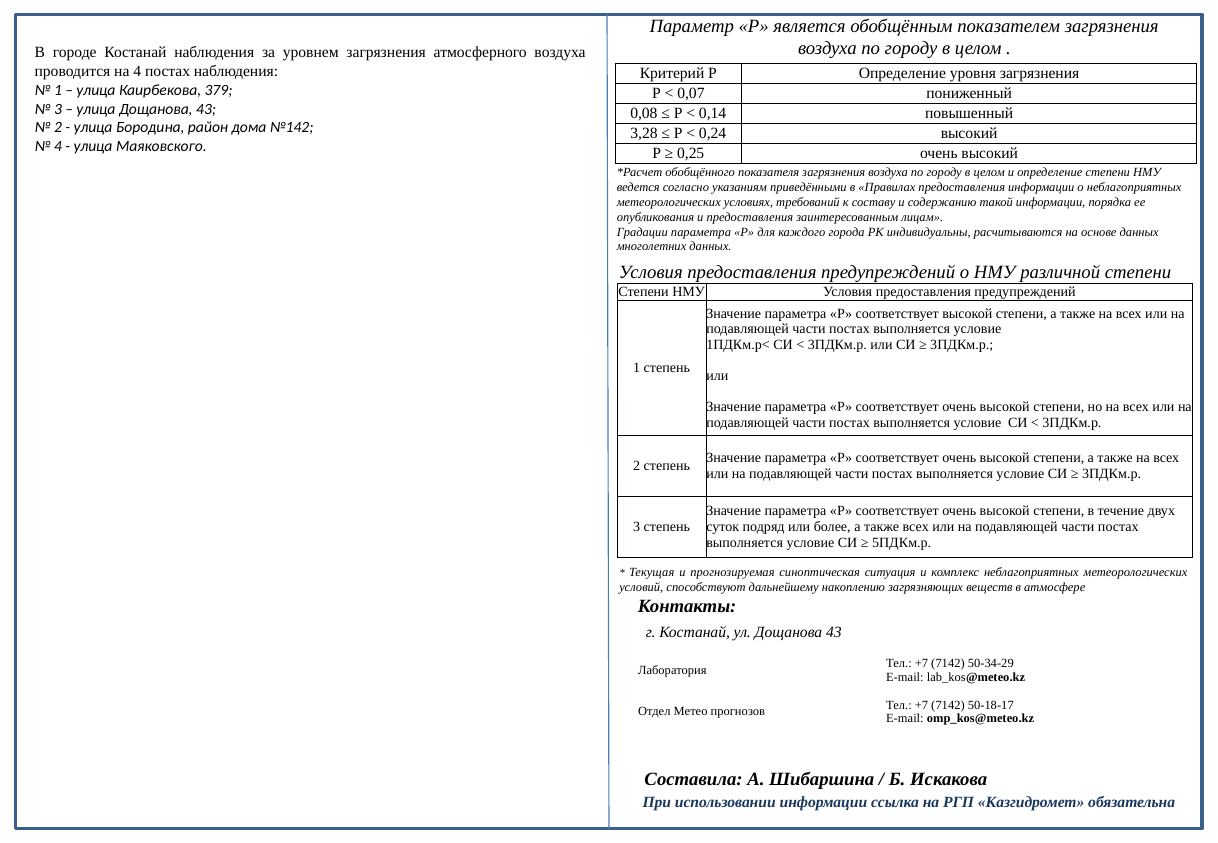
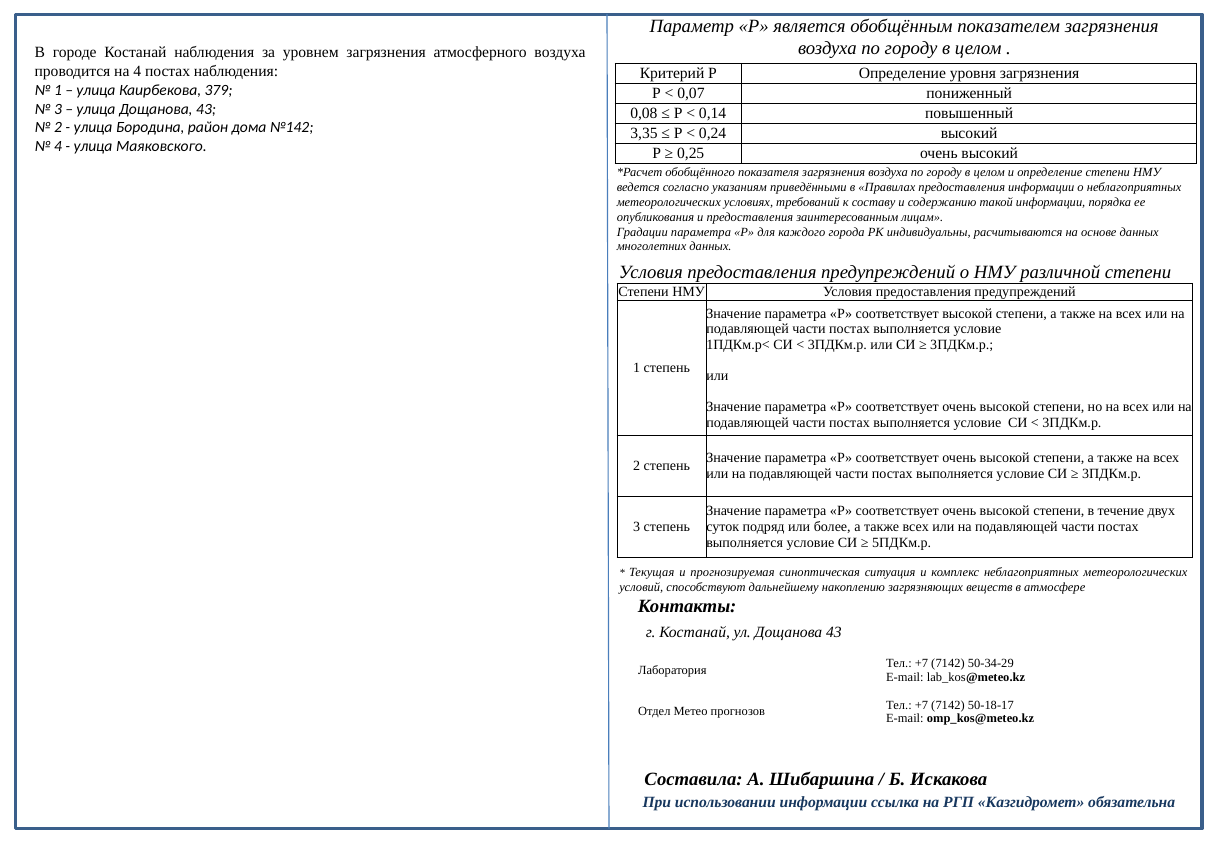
3,28: 3,28 -> 3,35 (644, 133)
